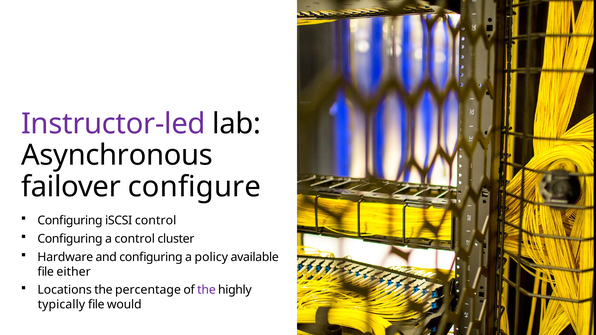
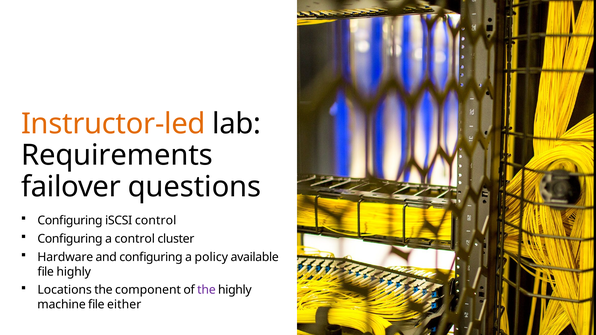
Instructor-led colour: purple -> orange (113, 124)
Asynchronous: Asynchronous -> Requirements (117, 155)
configure: configure -> questions (195, 187)
file either: either -> highly (74, 272)
percentage: percentage -> component (148, 290)
typically: typically -> machine (62, 305)
would: would -> either (124, 305)
